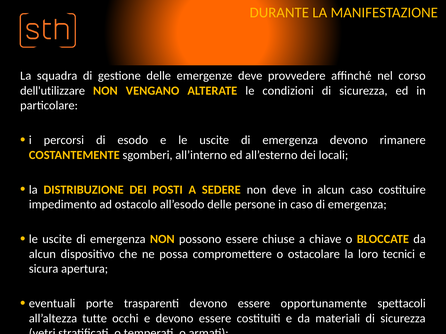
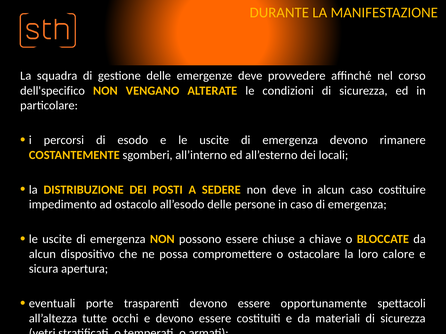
dell'utilizzare: dell'utilizzare -> dell'specifico (53, 91)
tecnici: tecnici -> calore (399, 254)
